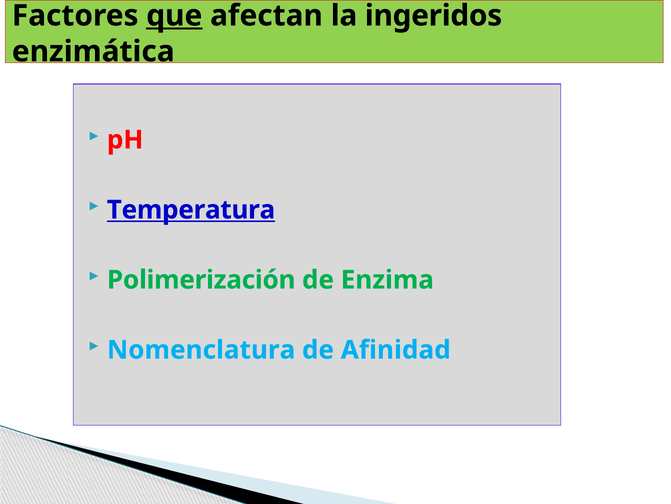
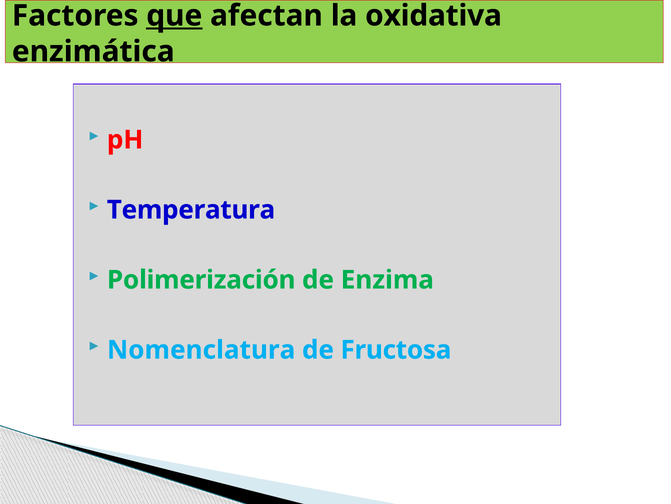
ingeridos: ingeridos -> oxidativa (433, 16)
Temperatura underline: present -> none (191, 210)
Afinidad: Afinidad -> Fructosa (396, 350)
